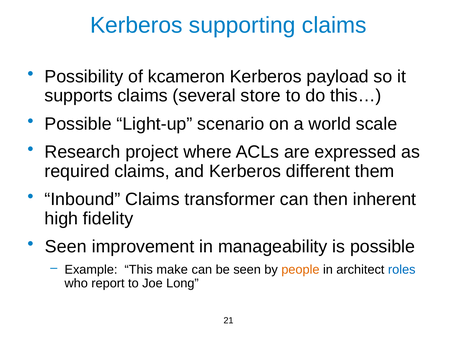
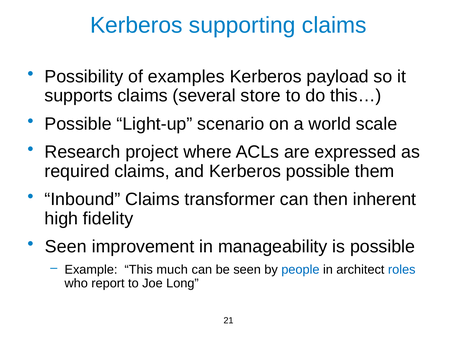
kcameron: kcameron -> examples (186, 77)
Kerberos different: different -> possible (318, 171)
make: make -> much (172, 269)
people colour: orange -> blue (300, 269)
